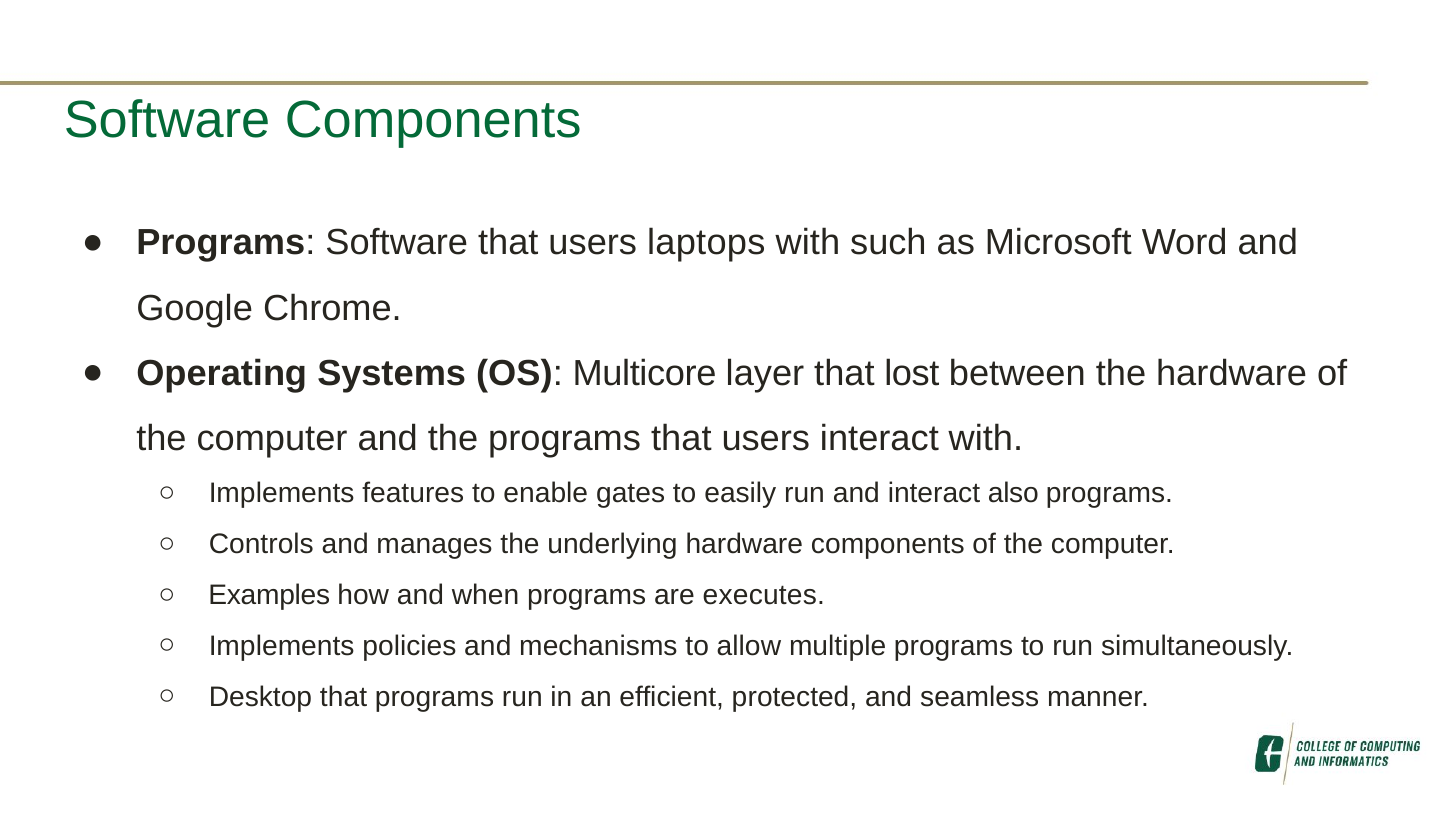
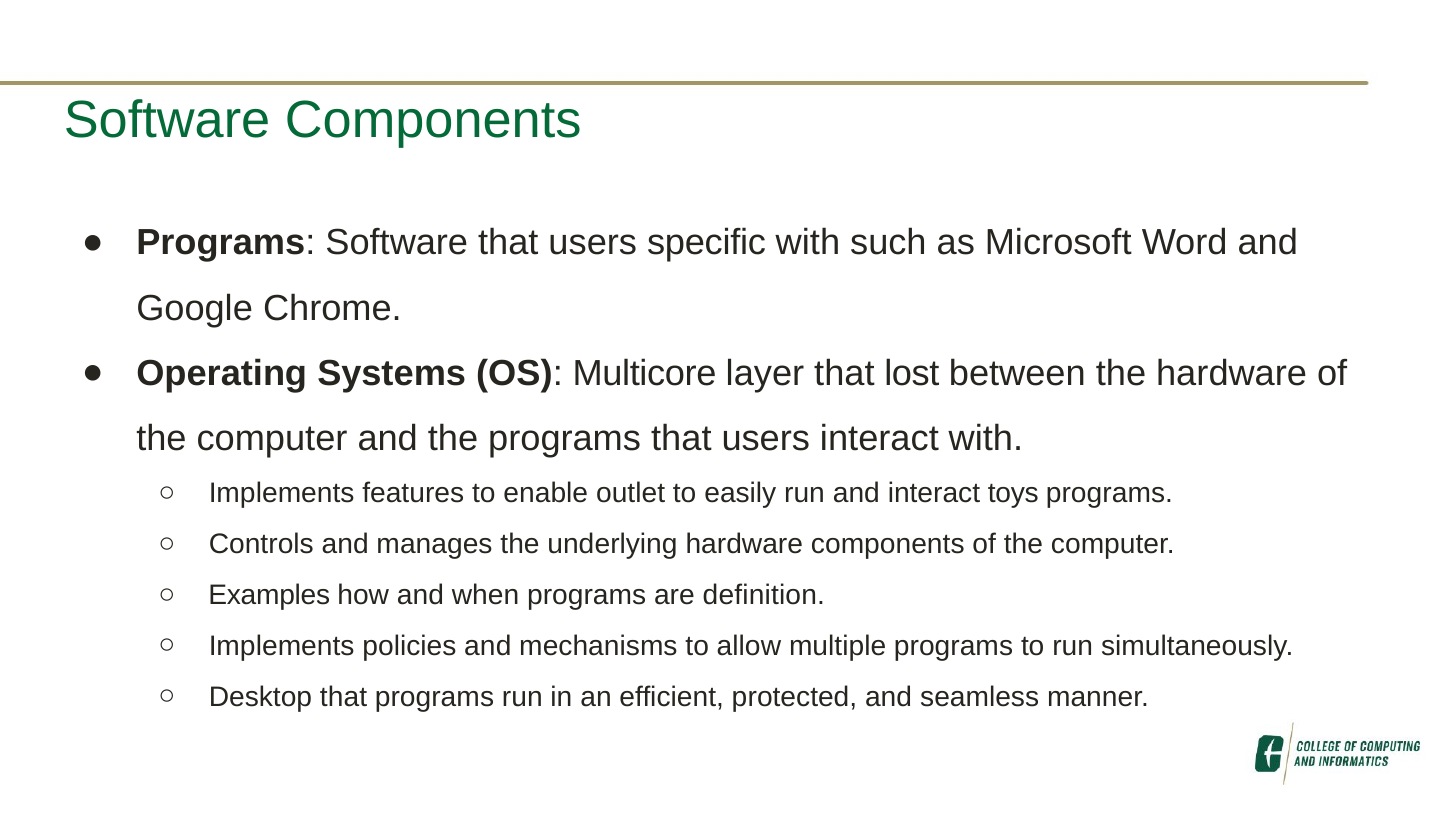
laptops: laptops -> specific (707, 243)
gates: gates -> outlet (631, 494)
also: also -> toys (1013, 494)
executes: executes -> definition (764, 595)
